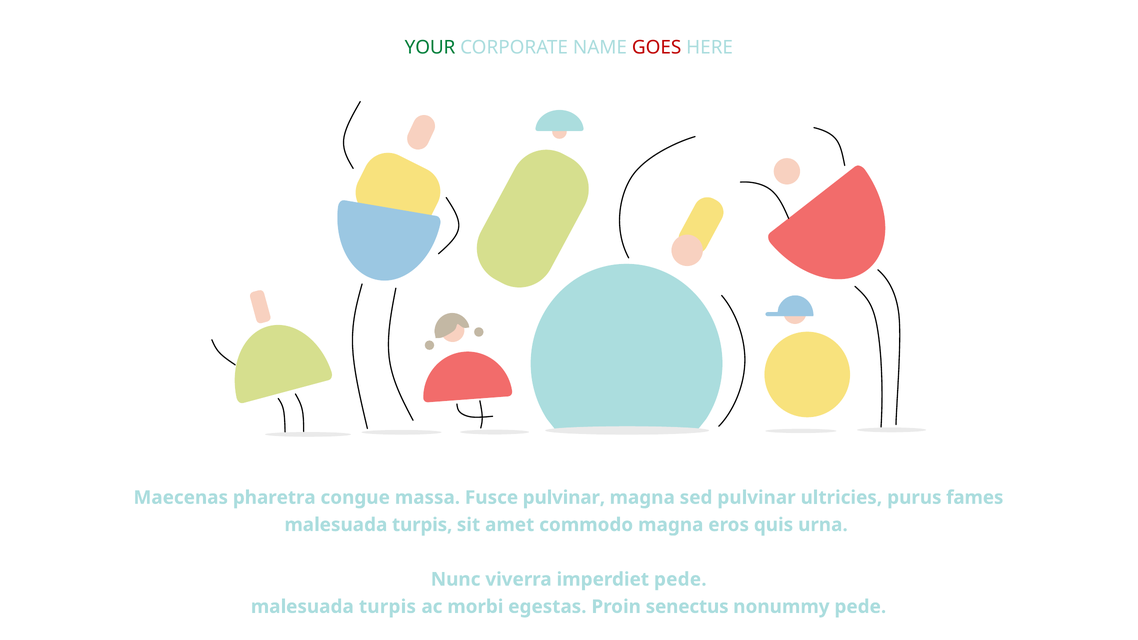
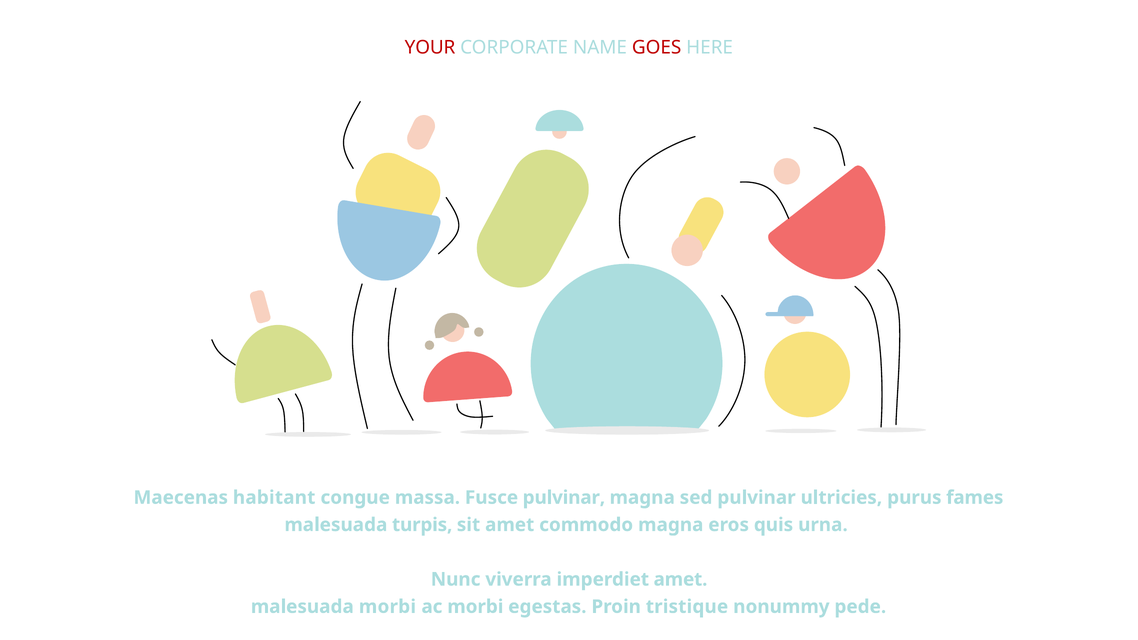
YOUR colour: green -> red (430, 47)
pharetra: pharetra -> habitant (274, 498)
imperdiet pede: pede -> amet (680, 579)
turpis: turpis -> morbi (387, 607)
senectus: senectus -> tristique (687, 607)
